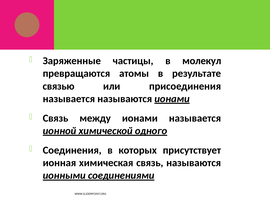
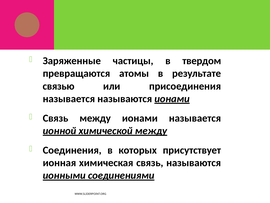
молекул: молекул -> твердом (202, 61)
химической одного: одного -> между (151, 131)
